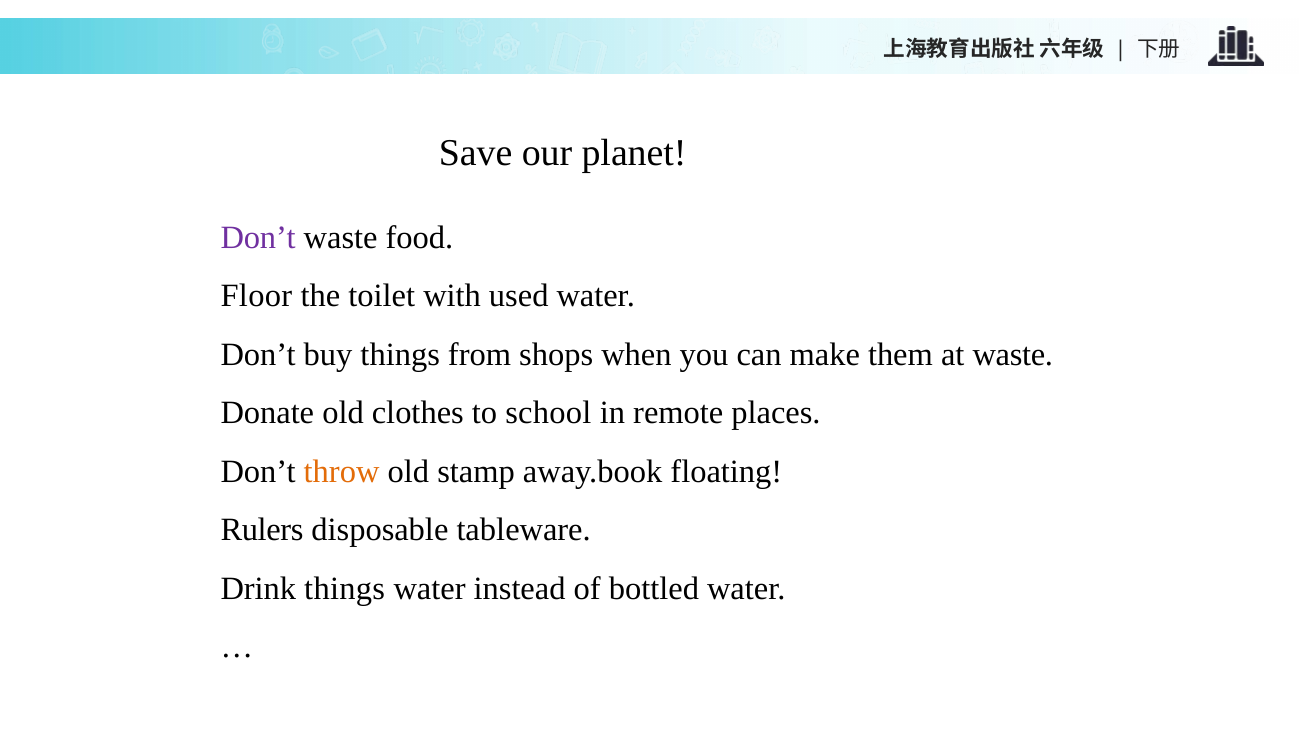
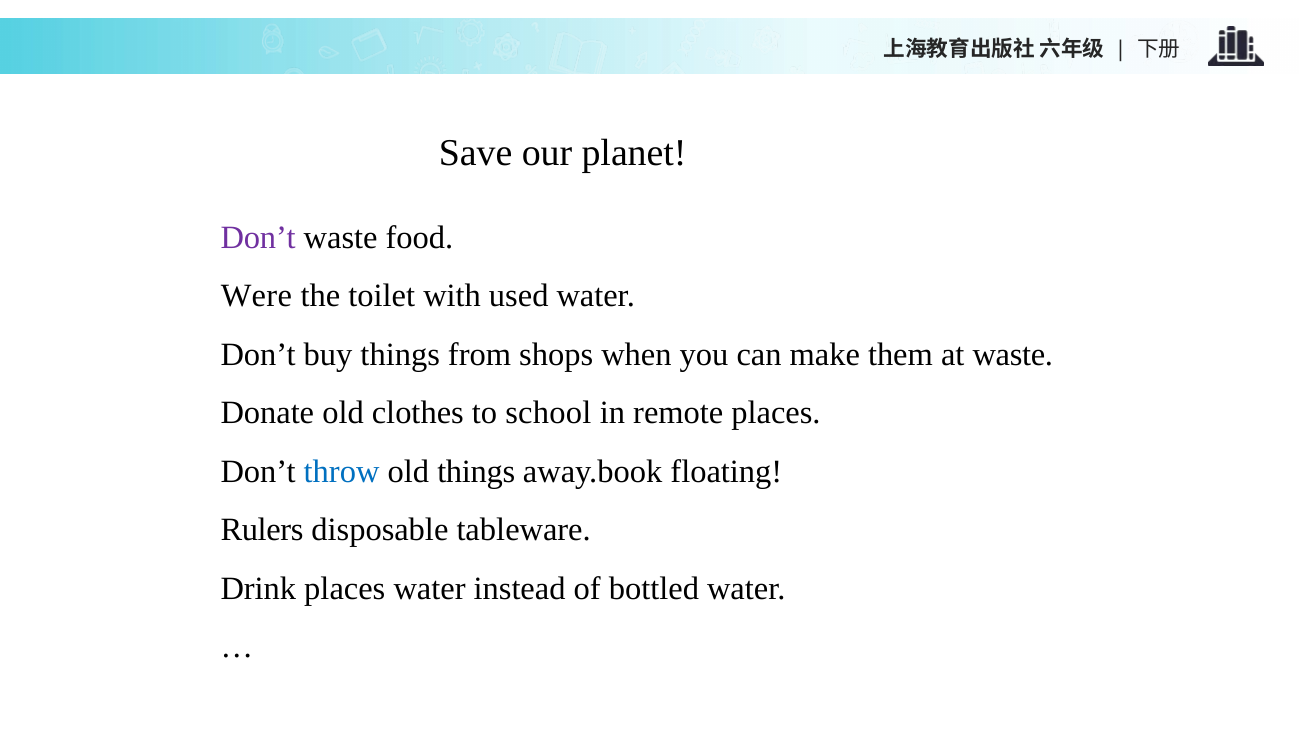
Floor: Floor -> Were (256, 296)
throw colour: orange -> blue (342, 471)
old stamp: stamp -> things (476, 471)
Drink things: things -> places (345, 588)
